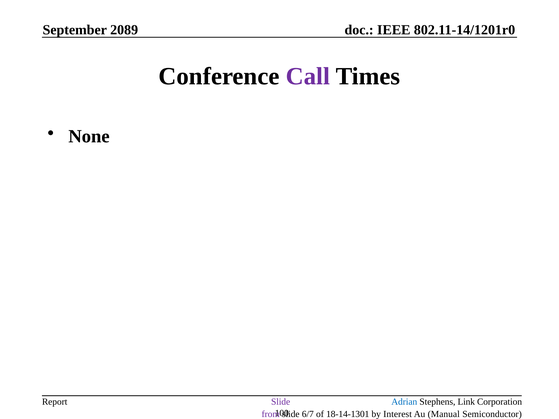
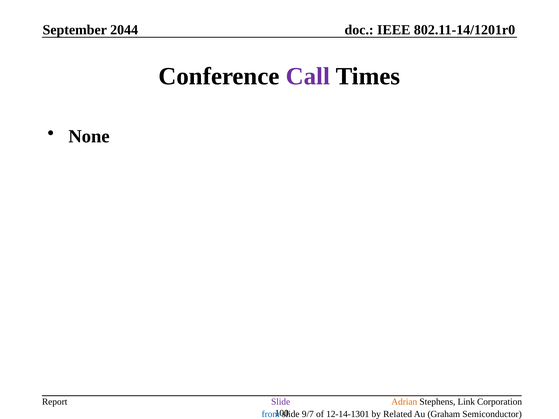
2089: 2089 -> 2044 (124, 30)
Adrian colour: blue -> orange (404, 402)
from colour: purple -> blue (271, 414)
6/7: 6/7 -> 9/7 (308, 414)
18-14-1301: 18-14-1301 -> 12-14-1301 (348, 414)
Interest: Interest -> Related (398, 414)
Manual: Manual -> Graham (444, 414)
